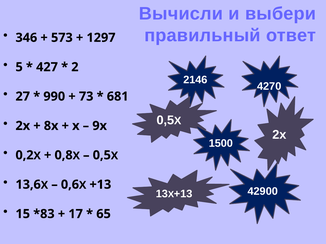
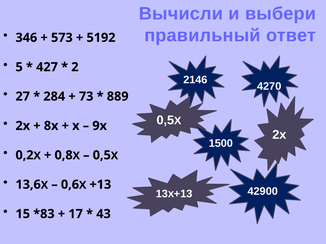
1297: 1297 -> 5192 (101, 38)
990: 990 -> 284 (54, 97)
681: 681 -> 889 (118, 97)
65: 65 -> 43 (104, 214)
